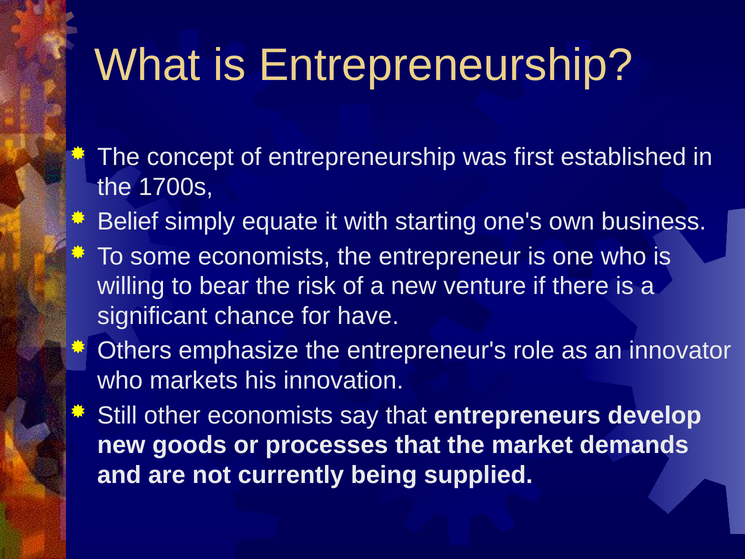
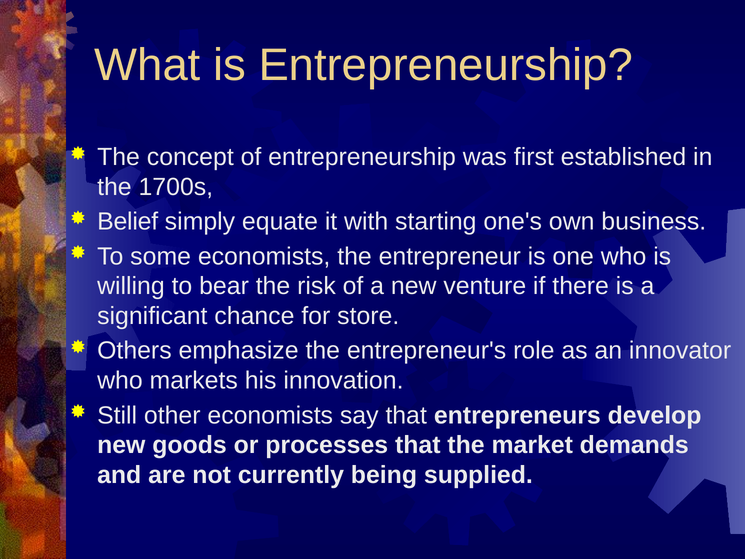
have: have -> store (368, 316)
